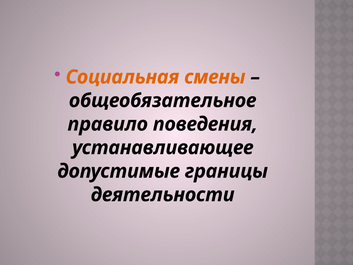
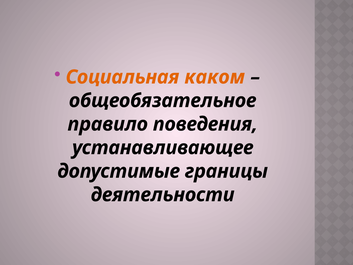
смены: смены -> каком (215, 77)
